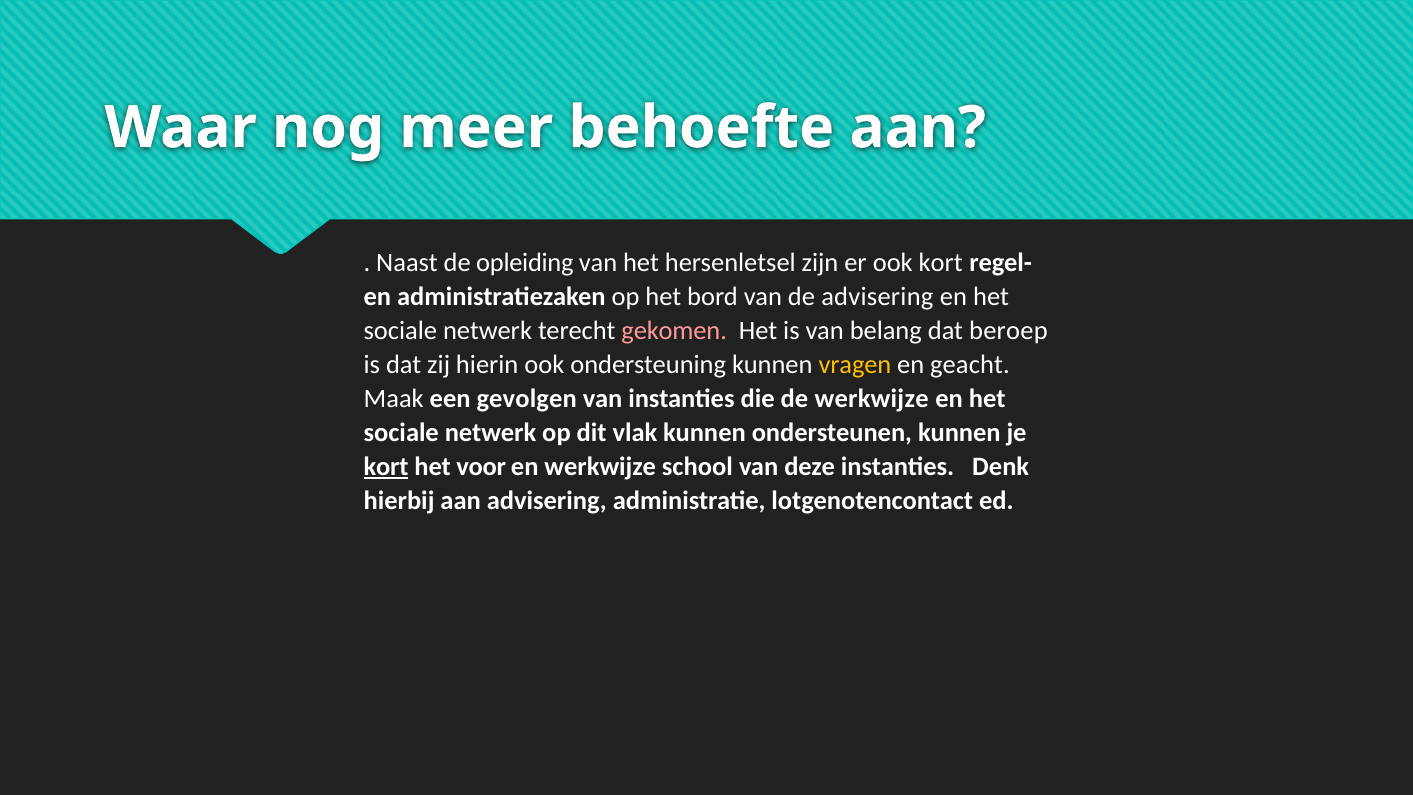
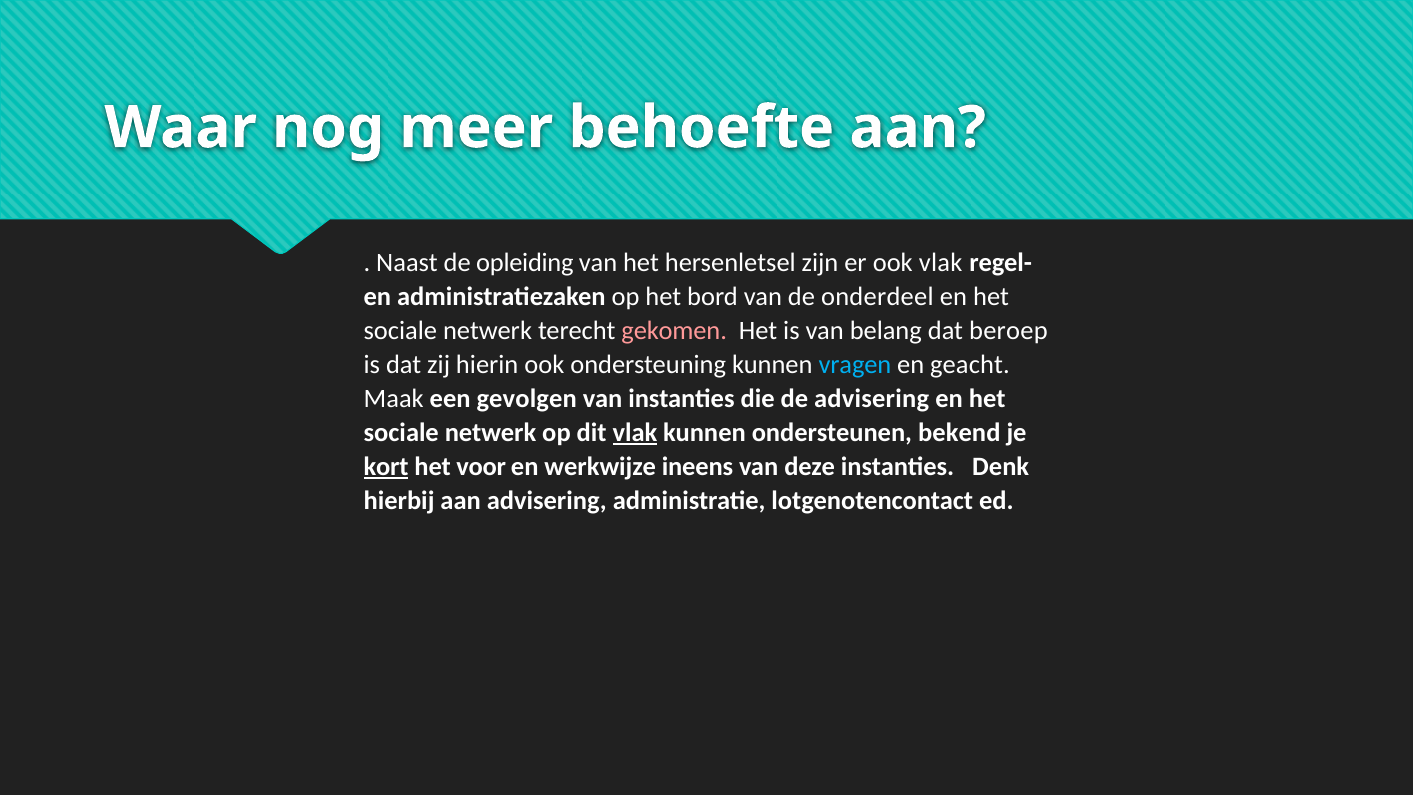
ook kort: kort -> vlak (941, 263)
de advisering: advisering -> onderdeel (877, 297)
vragen colour: yellow -> light blue (855, 365)
de werkwijze: werkwijze -> advisering (872, 399)
vlak underline: none -> present (635, 433)
ondersteunen kunnen: kunnen -> bekend (959, 433)
school: school -> ineens (697, 467)
